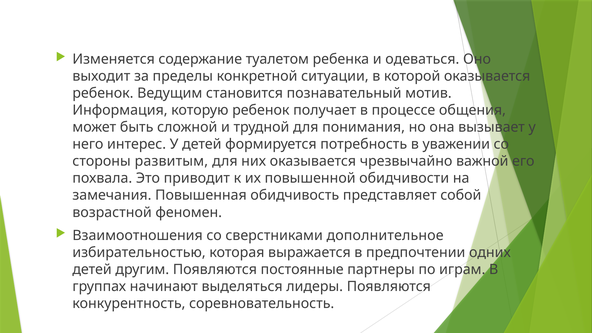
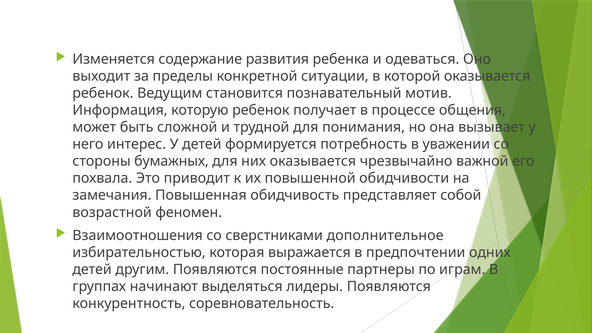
туалетом: туалетом -> развития (277, 59)
развитым: развитым -> бумажных (171, 161)
